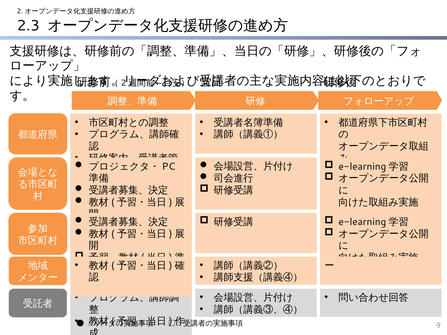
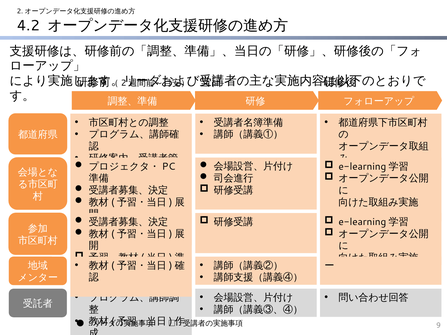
2.3: 2.3 -> 4.2 (28, 26)
